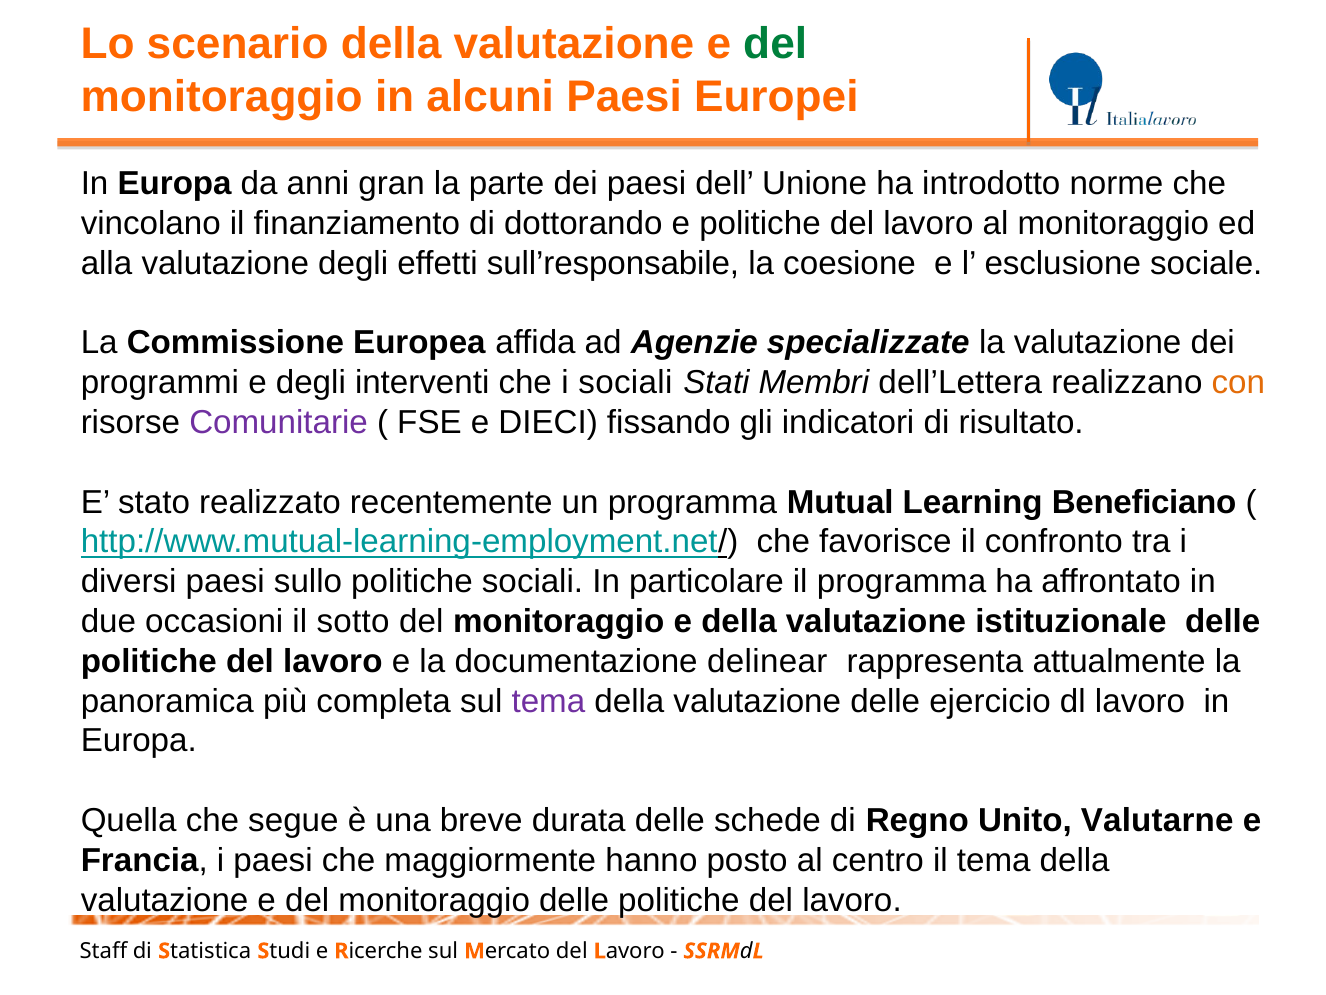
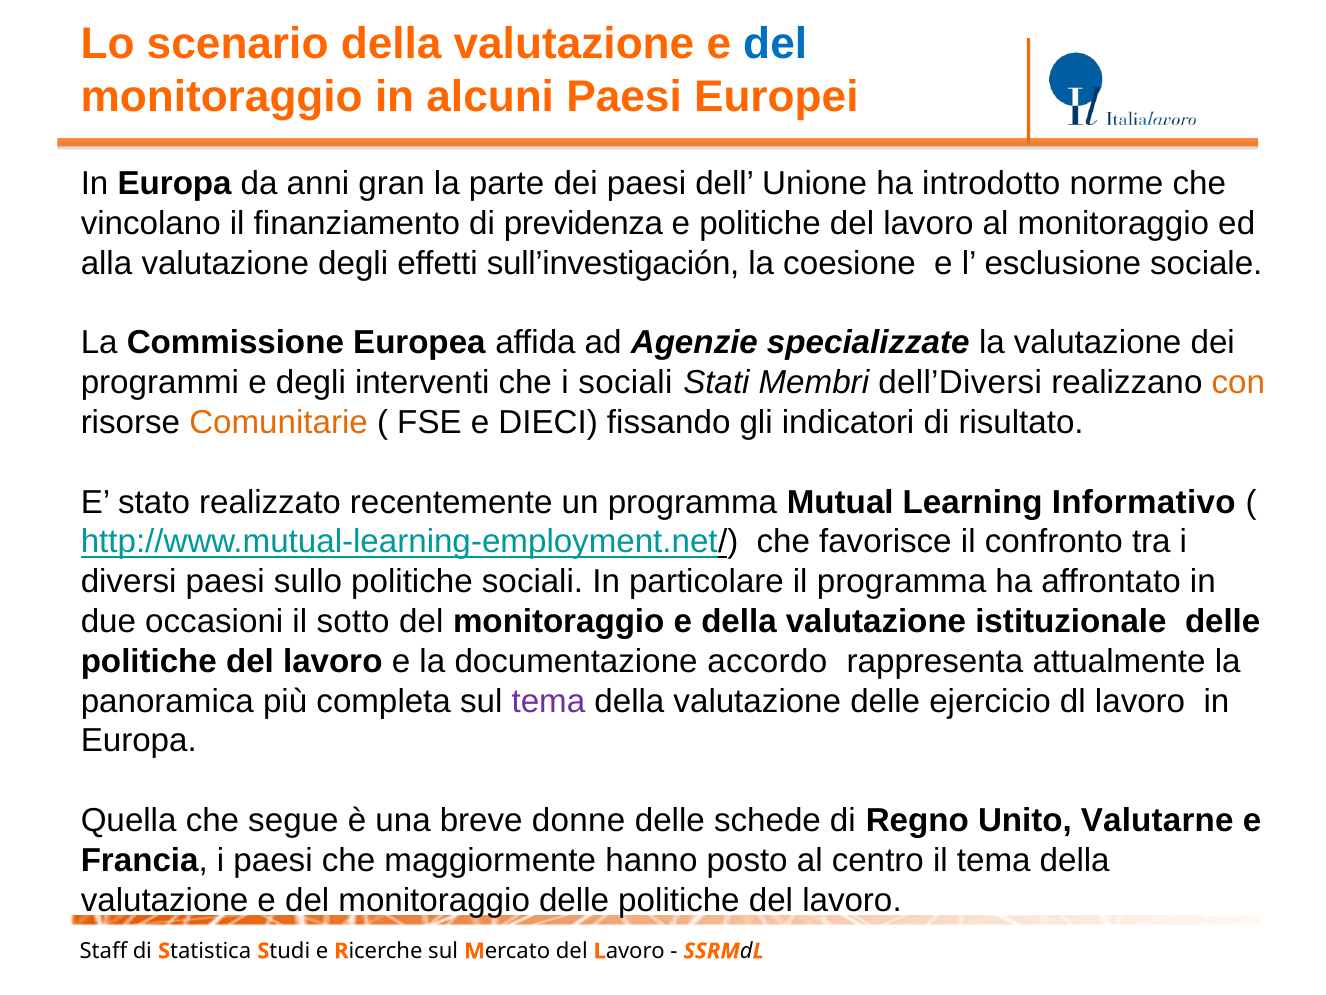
del colour: green -> blue (775, 44)
dottorando: dottorando -> previdenza (583, 224)
sull’responsabile: sull’responsabile -> sull’investigación (613, 263)
dell’Lettera: dell’Lettera -> dell’Diversi (960, 383)
Comunitarie colour: purple -> orange (279, 422)
Beneficiano: Beneficiano -> Informativo (1144, 502)
delinear: delinear -> accordo (767, 661)
durata: durata -> donne (579, 820)
